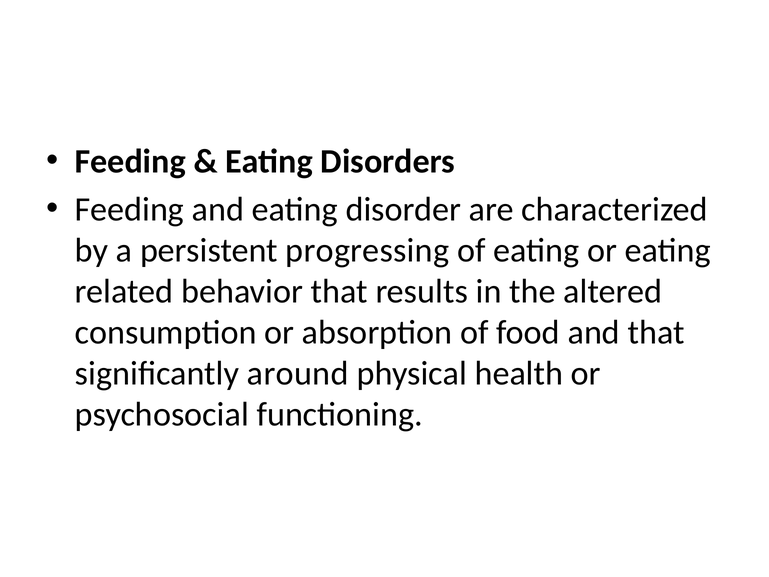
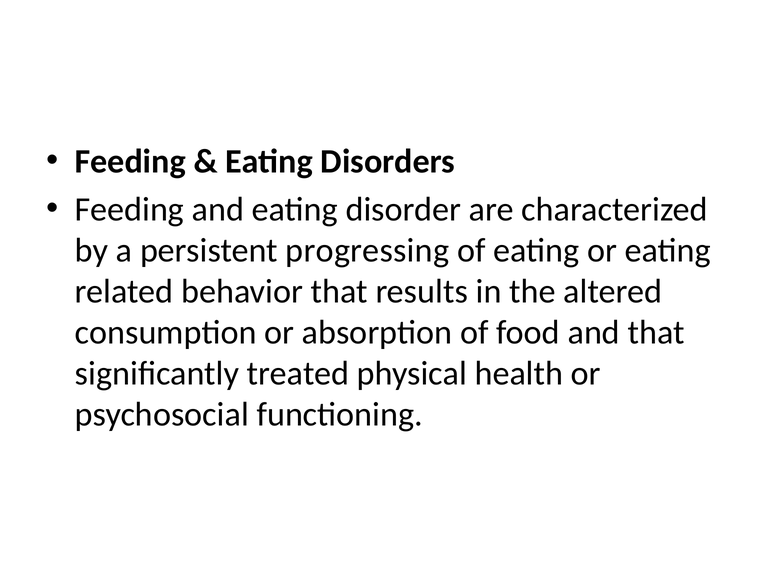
around: around -> treated (298, 373)
